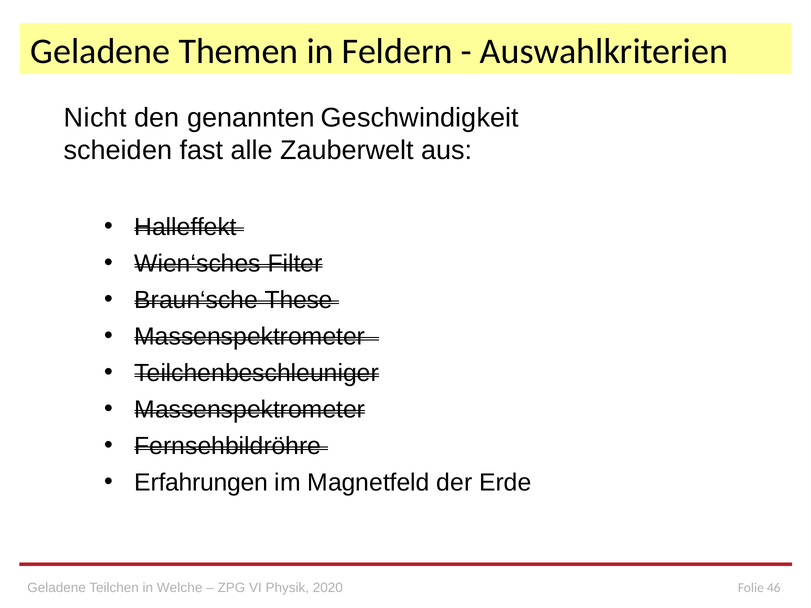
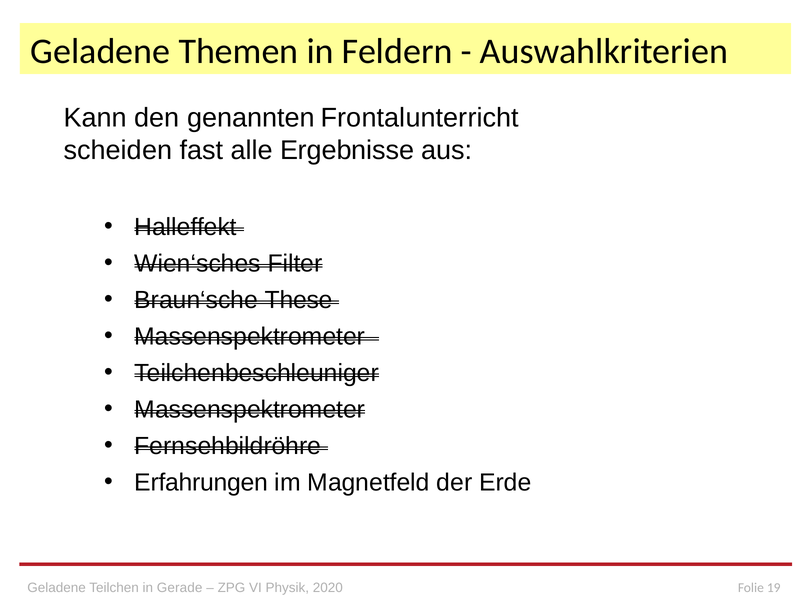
Nicht: Nicht -> Kann (95, 118)
Geschwindigkeit: Geschwindigkeit -> Frontalunterricht (420, 118)
Zauberwelt: Zauberwelt -> Ergebnisse (347, 150)
Welche: Welche -> Gerade (180, 588)
46: 46 -> 19 (774, 588)
